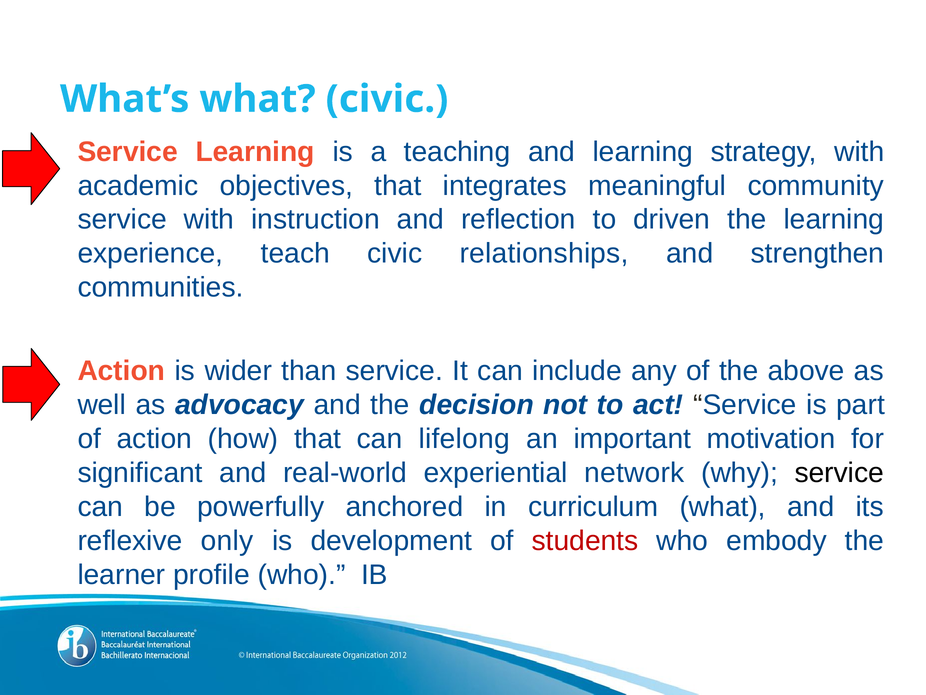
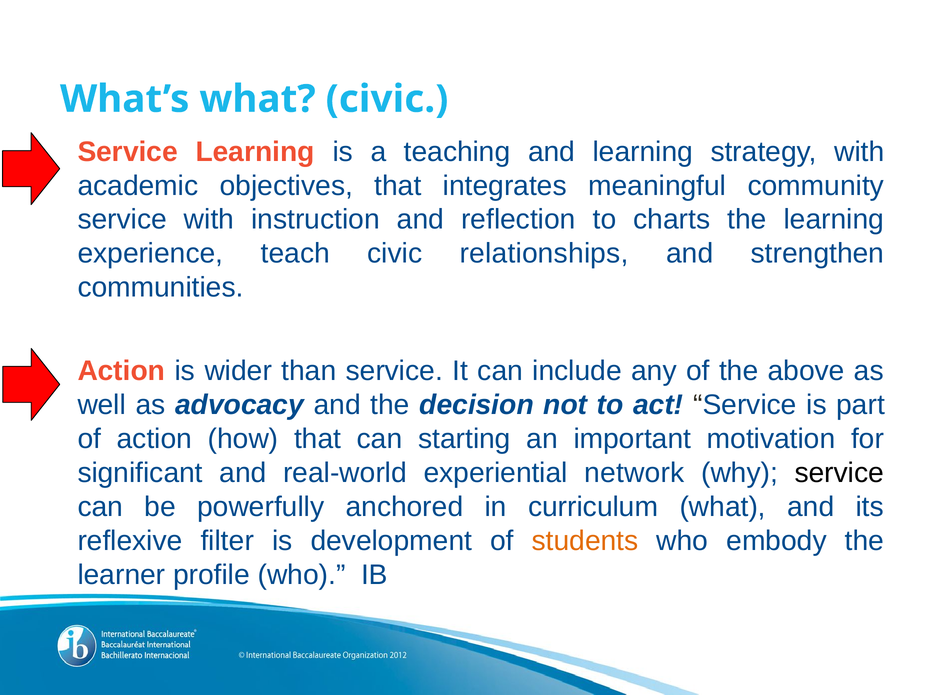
driven: driven -> charts (672, 219)
lifelong: lifelong -> starting (464, 439)
only: only -> filter (227, 540)
students colour: red -> orange (585, 540)
